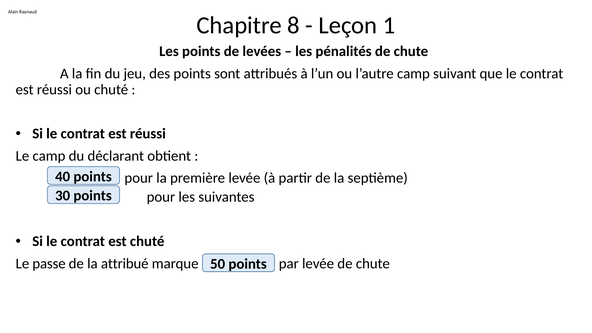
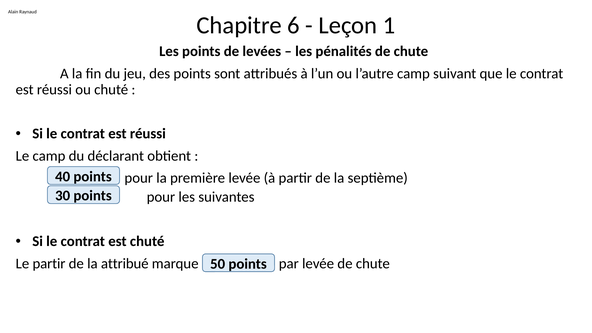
8: 8 -> 6 (294, 25)
Le passe: passe -> partir (49, 264)
